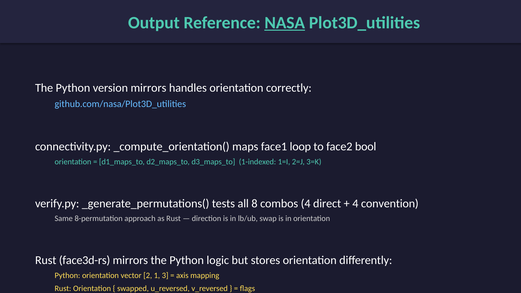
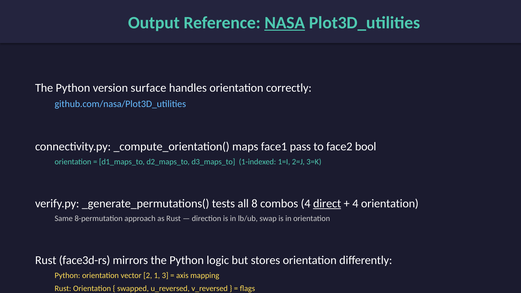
version mirrors: mirrors -> surface (148, 88)
loop: loop -> pass (300, 147)
direct underline: none -> present (327, 204)
4 convention: convention -> orientation (390, 204)
